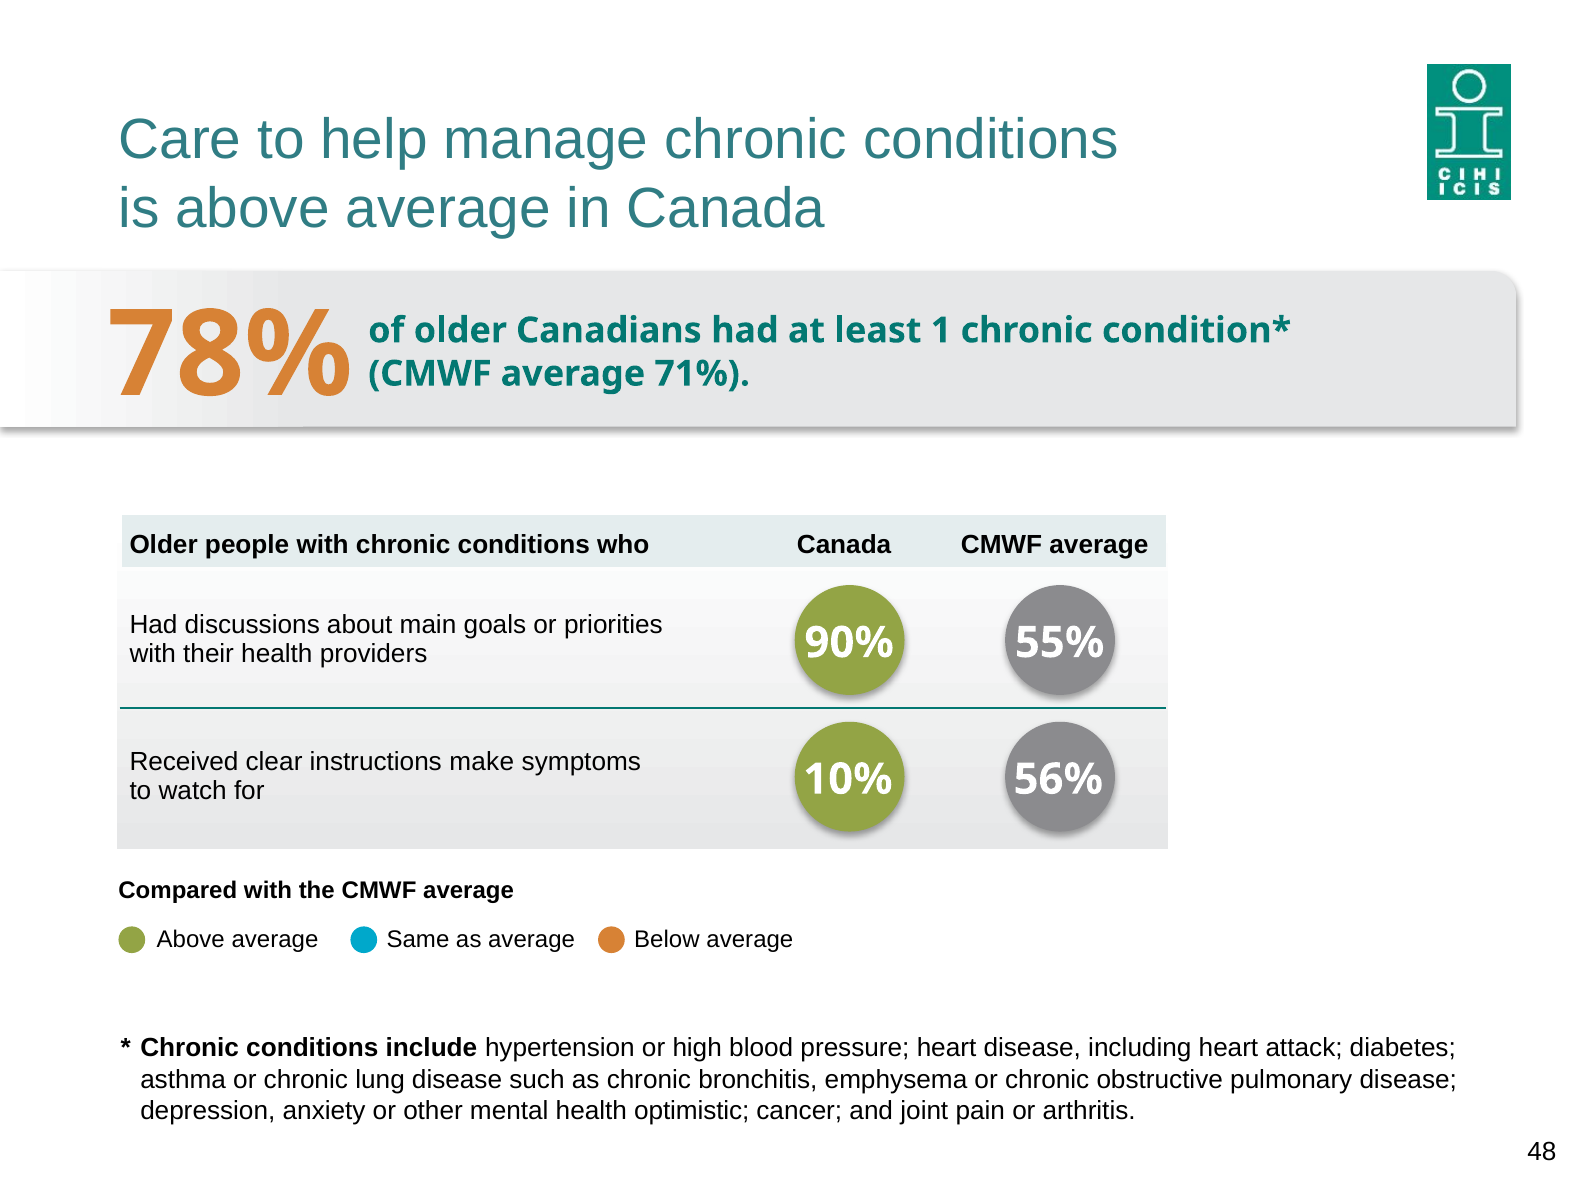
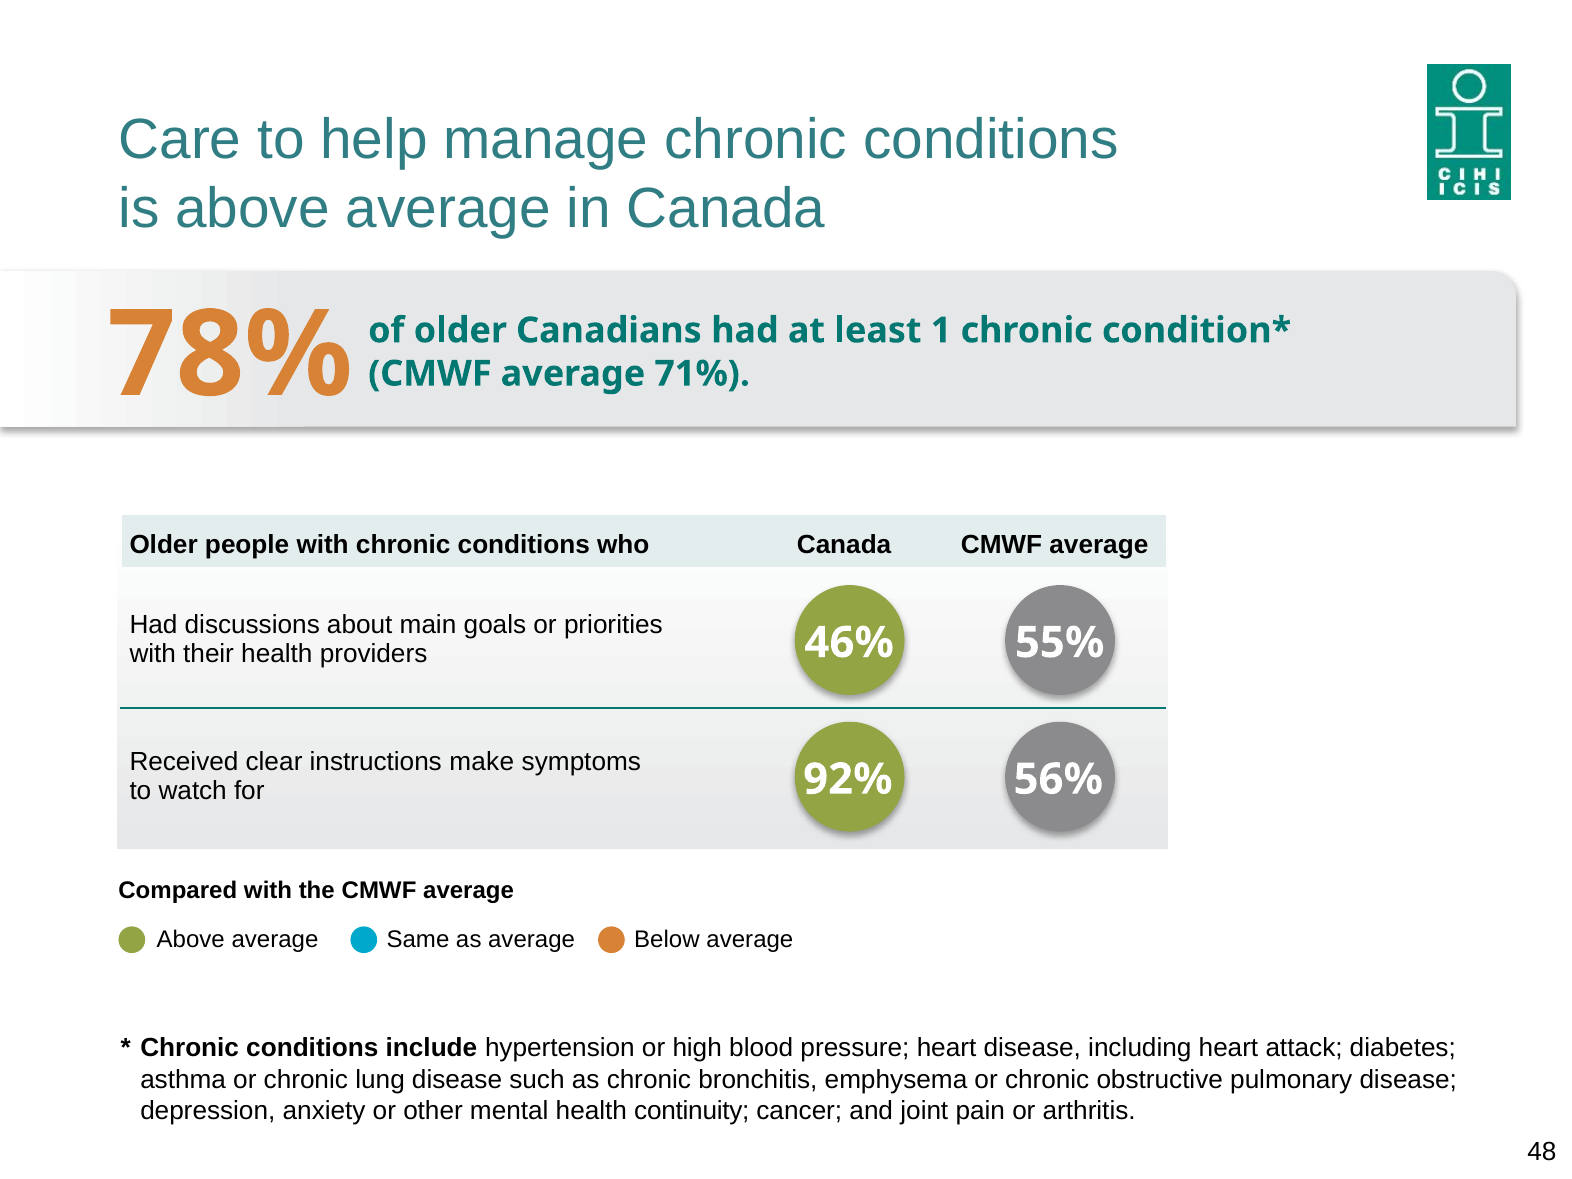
90%: 90% -> 46% (849, 643)
10%: 10% -> 92% (848, 779)
optimistic: optimistic -> continuity (692, 1111)
